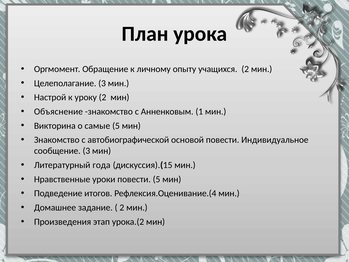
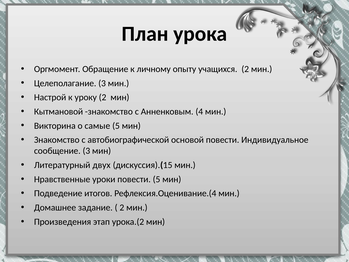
Объяснение: Объяснение -> Кытмановой (59, 111)
1: 1 -> 4 (199, 111)
года: года -> двух (102, 165)
